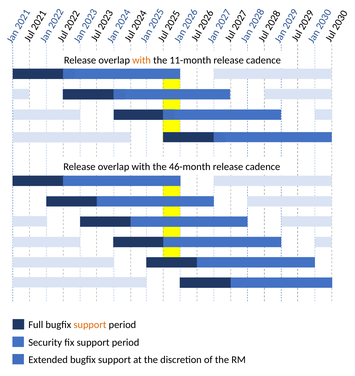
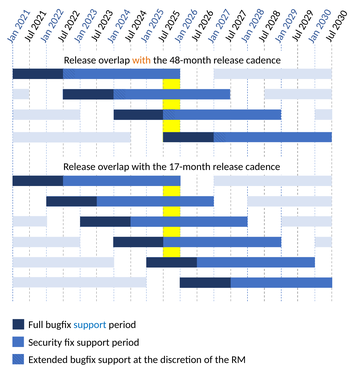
11-month: 11-month -> 48-month (190, 60)
46-month: 46-month -> 17-month (190, 167)
support colour: orange -> blue (90, 325)
